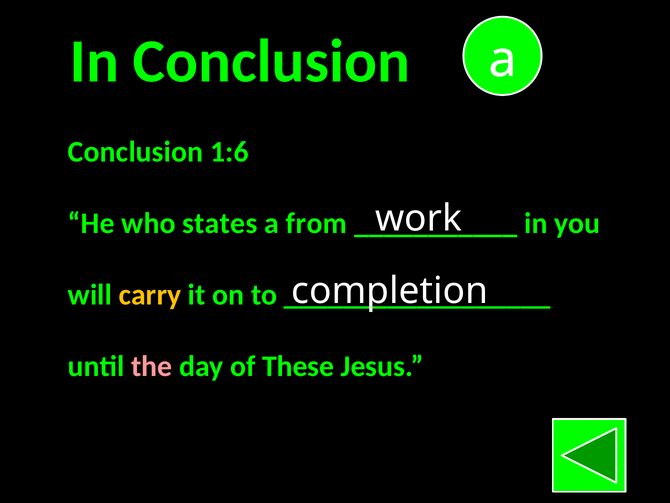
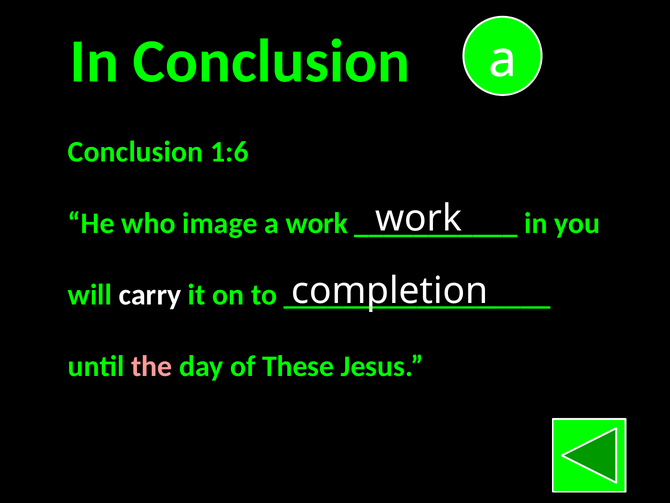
states: states -> image (220, 223)
a from: from -> work (317, 223)
carry colour: yellow -> white (150, 295)
